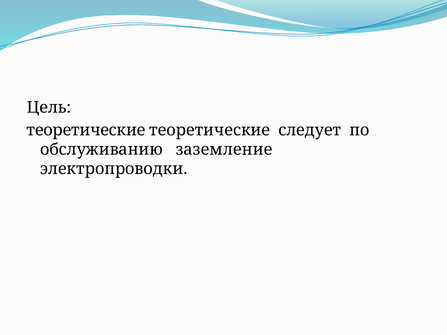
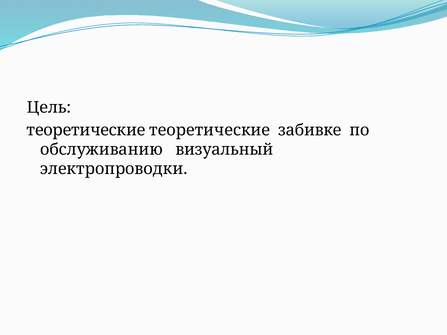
следует: следует -> забивке (310, 130)
заземление: заземление -> визуальный (224, 150)
